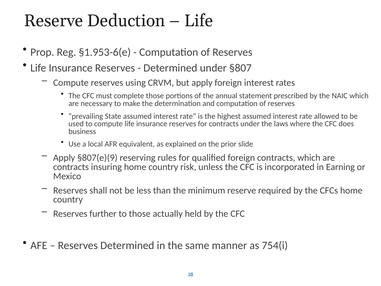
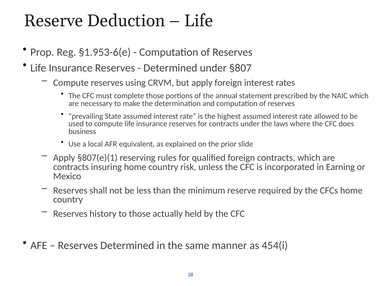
§807(e)(9: §807(e)(9 -> §807(e)(1 (97, 158)
further: further -> history (103, 214)
754(i: 754(i -> 454(i (275, 245)
